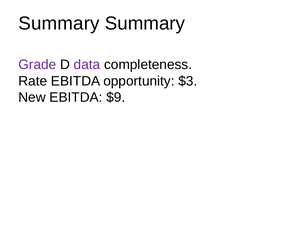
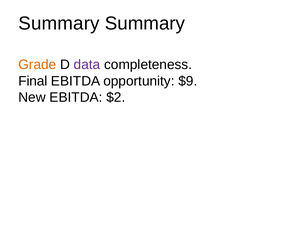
Grade colour: purple -> orange (37, 64)
Rate: Rate -> Final (33, 81)
$3: $3 -> $9 (188, 81)
$9: $9 -> $2 (116, 97)
